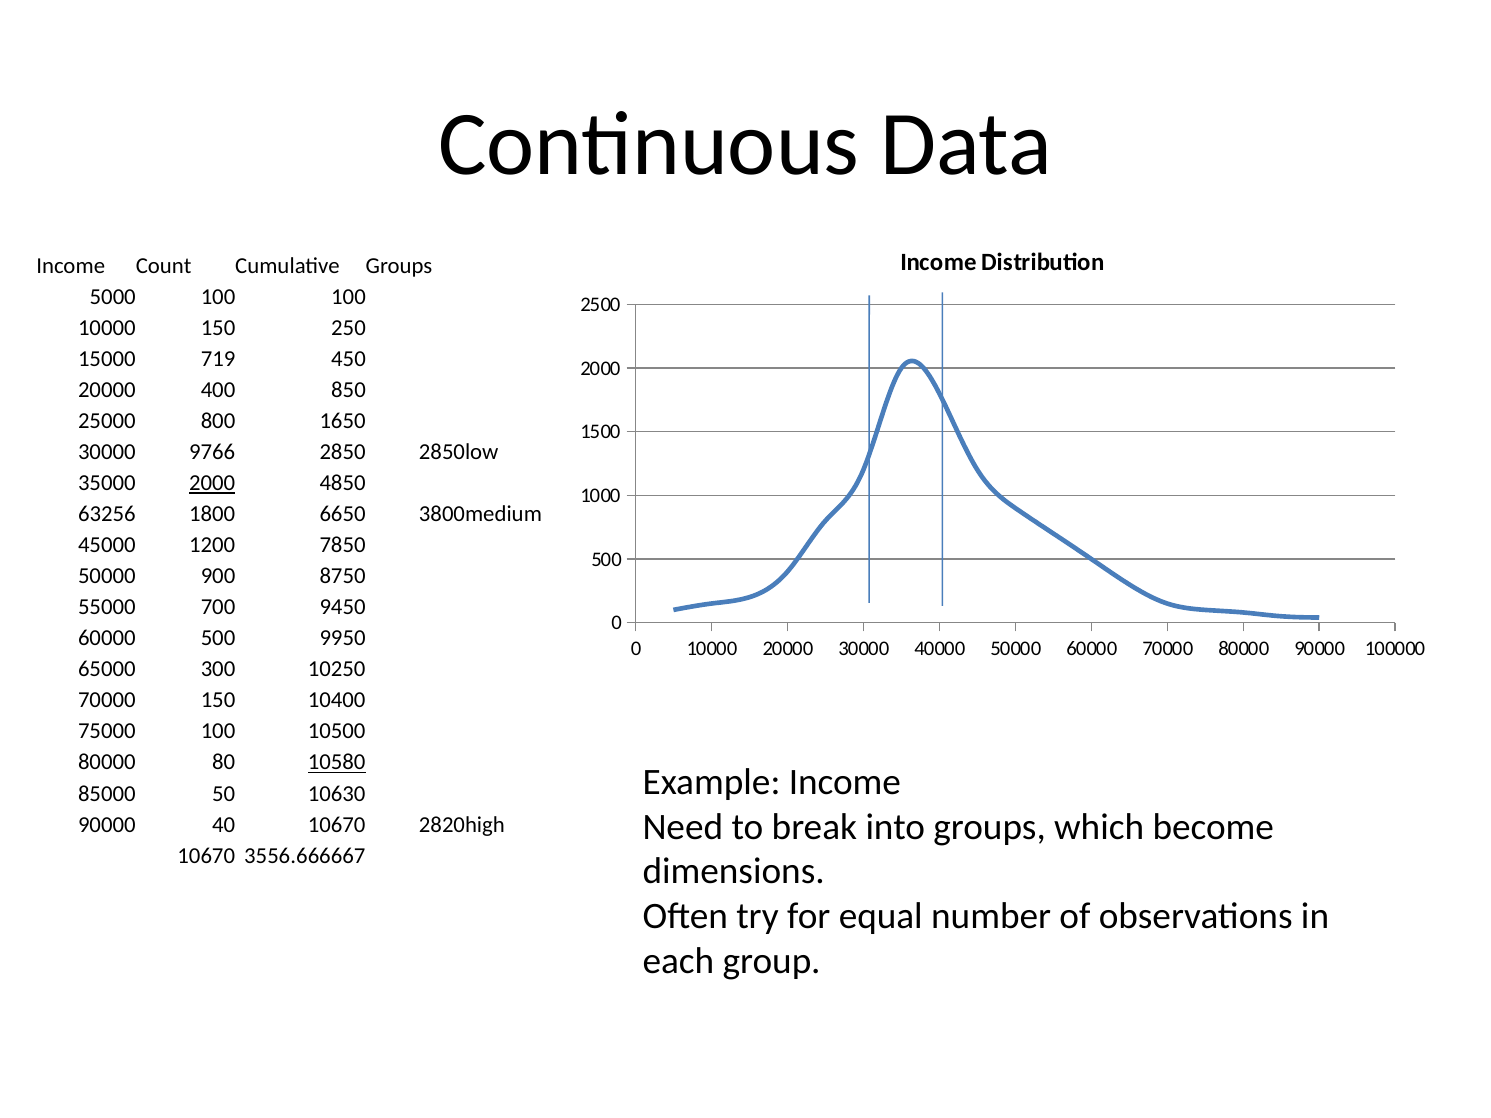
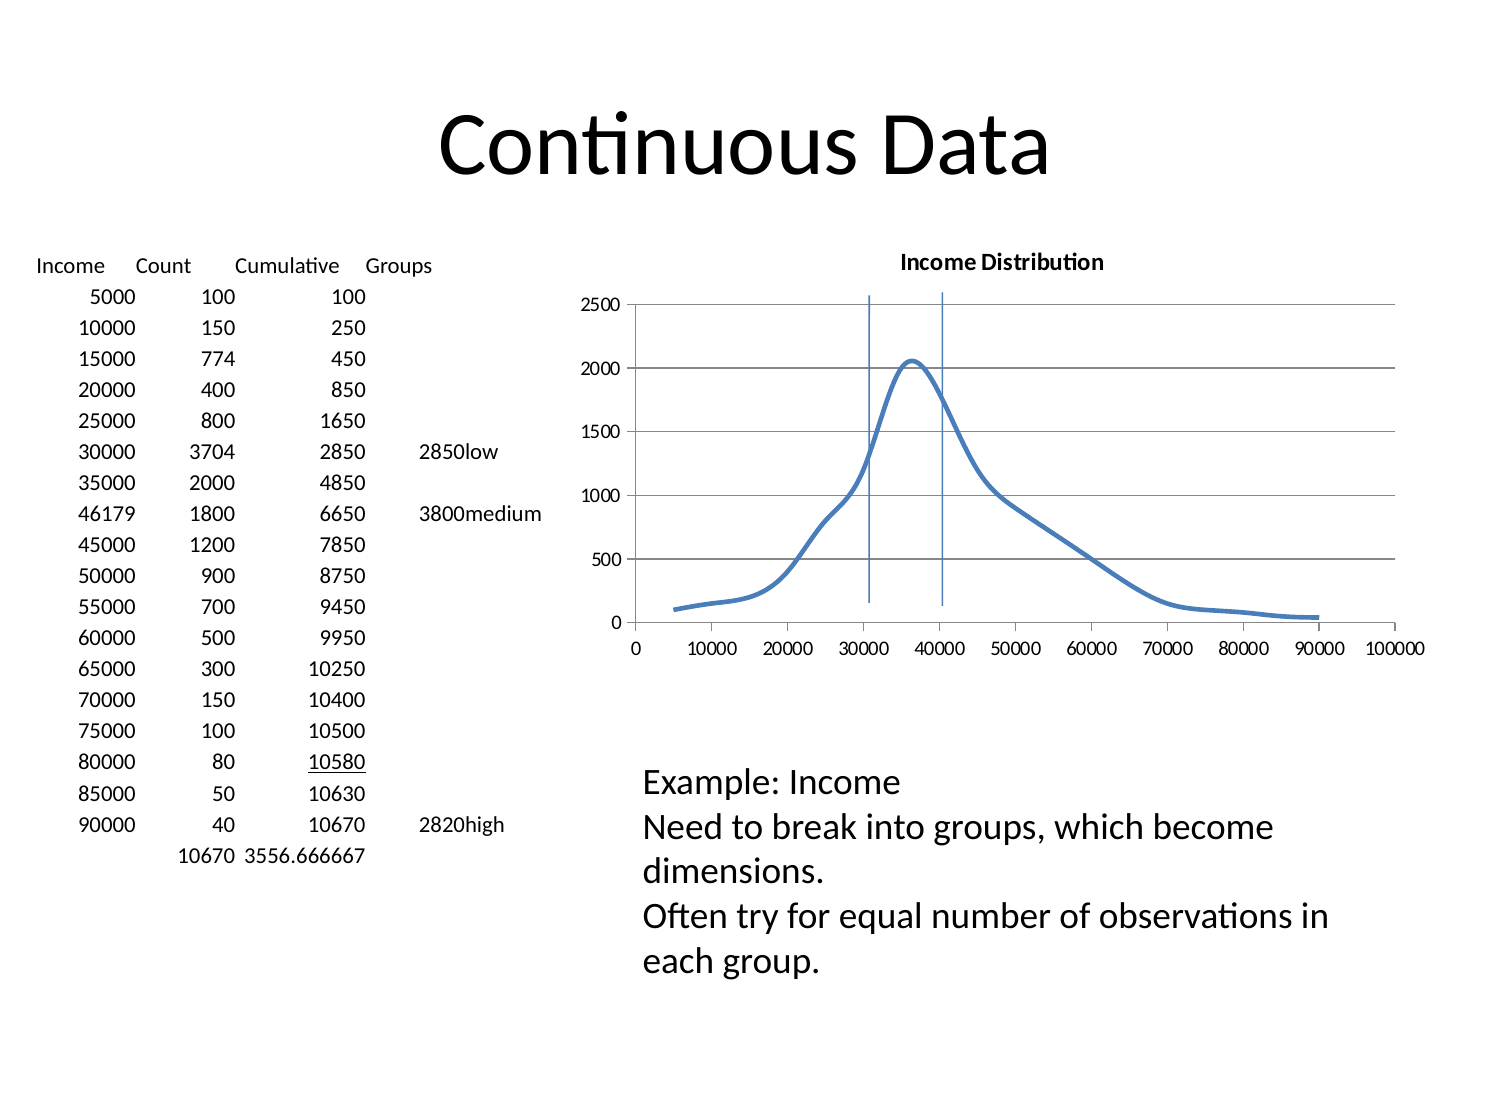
719: 719 -> 774 (218, 359)
9766: 9766 -> 3704 (212, 452)
2000 underline: present -> none (212, 483)
63256: 63256 -> 46179 (107, 514)
